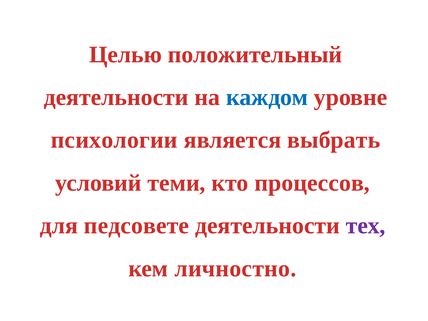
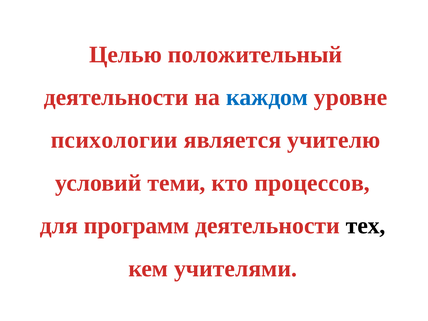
выбрать: выбрать -> учителю (334, 140)
педсовете: педсовете -> программ (137, 226)
тех colour: purple -> black (366, 226)
личностно: личностно -> учителями (236, 269)
